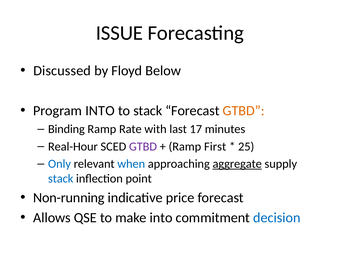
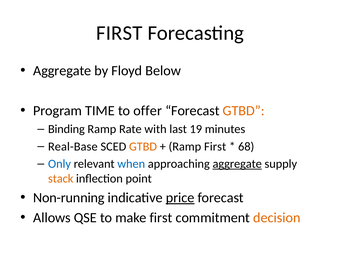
ISSUE: ISSUE -> FIRST (119, 33)
Discussed: Discussed -> Aggregate (62, 71)
Program INTO: INTO -> TIME (100, 111)
to stack: stack -> offer (148, 111)
17: 17 -> 19 (196, 129)
Real-Hour: Real-Hour -> Real-Base (73, 146)
GTBD colour: purple -> orange (143, 146)
25: 25 -> 68 (246, 146)
stack colour: blue -> orange (61, 179)
price underline: none -> present (180, 198)
make into: into -> first (161, 218)
decision colour: blue -> orange (277, 218)
